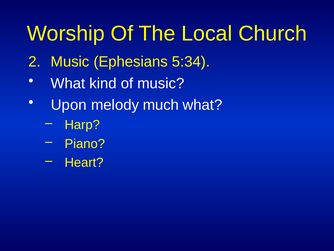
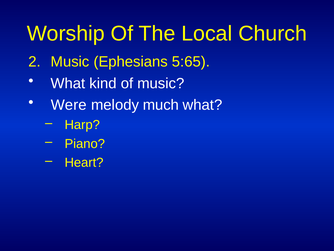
5:34: 5:34 -> 5:65 (191, 62)
Upon: Upon -> Were (69, 105)
